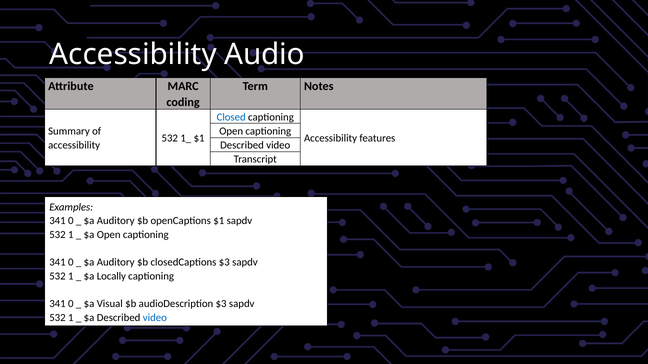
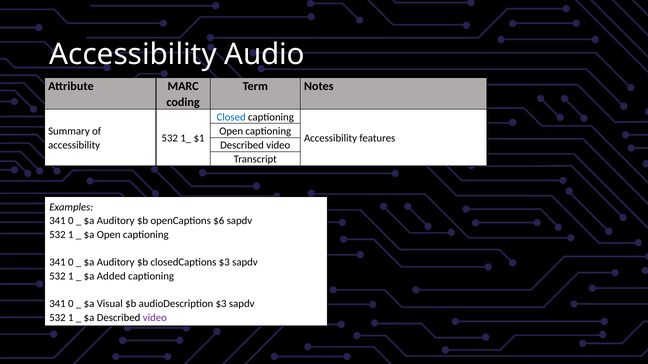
openCaptions $1: $1 -> $6 (219, 221)
Locally: Locally -> Added (111, 277)
video colour: blue -> purple (155, 318)
